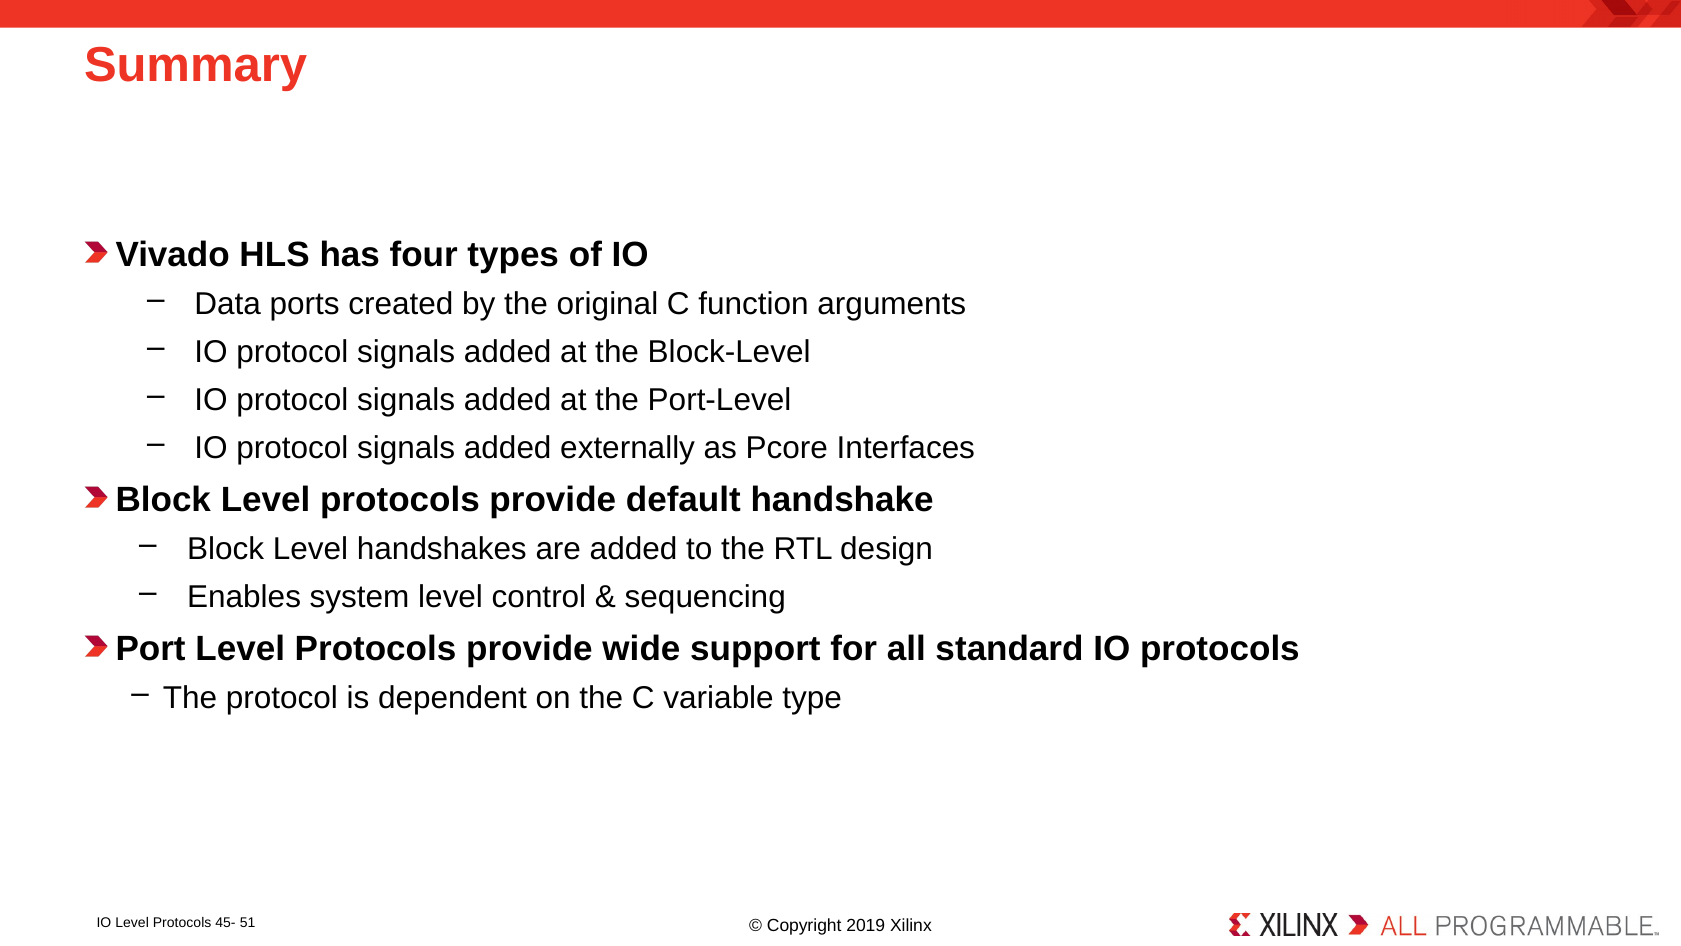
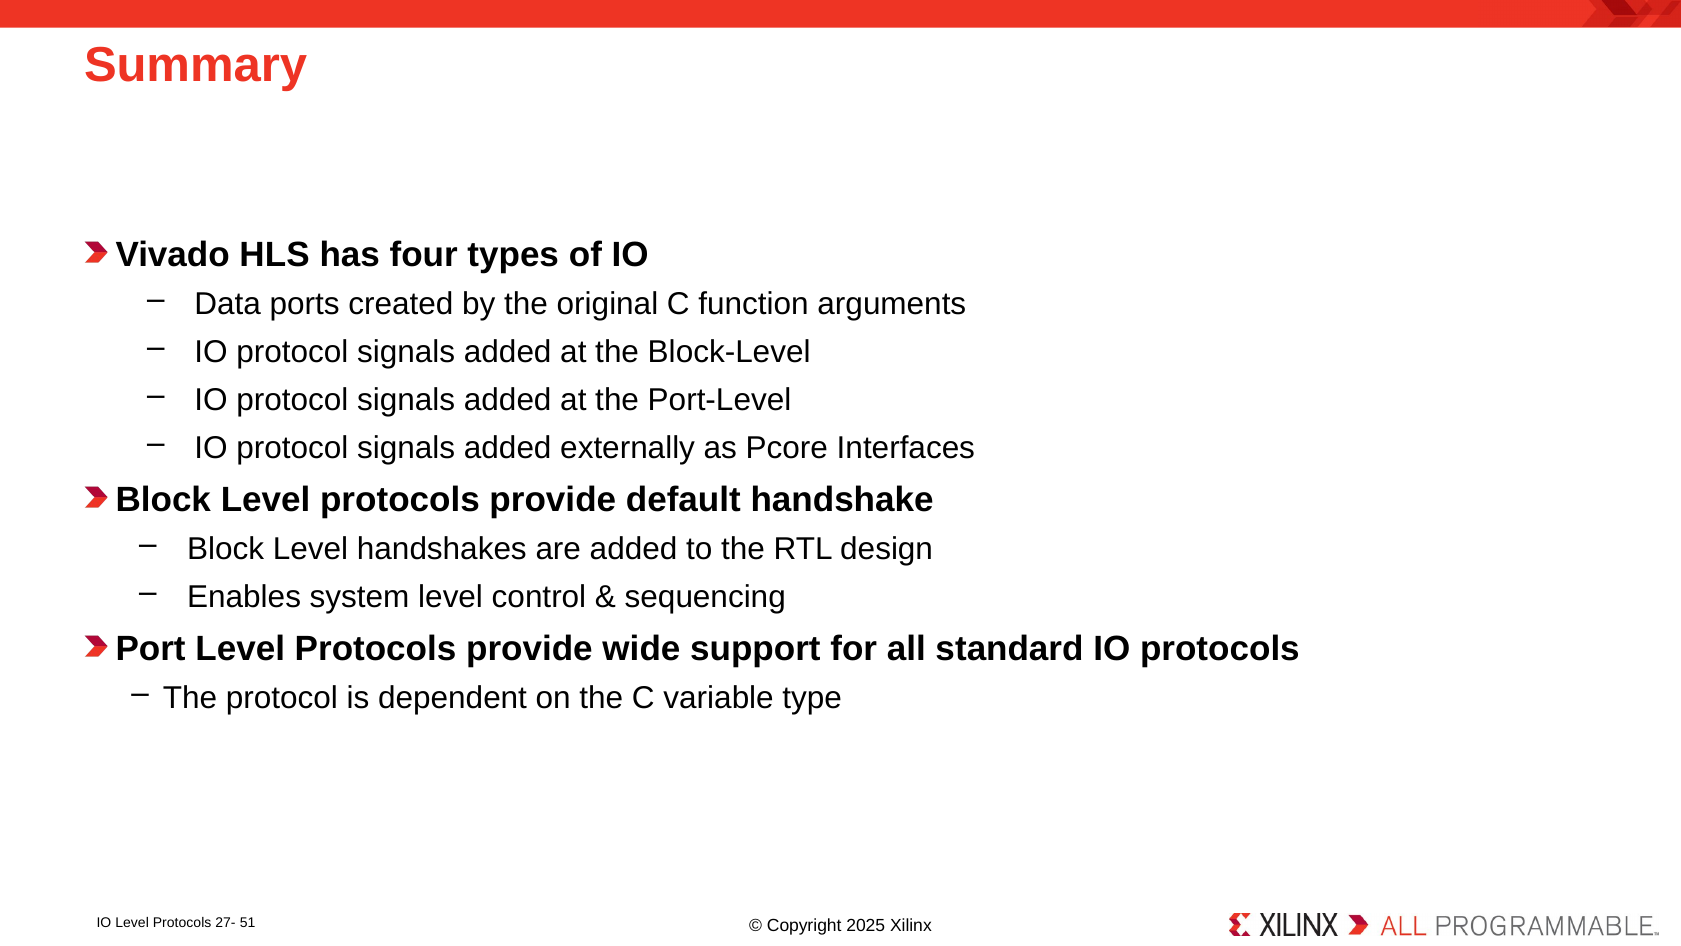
45-: 45- -> 27- (225, 923)
2019: 2019 -> 2025 (866, 926)
